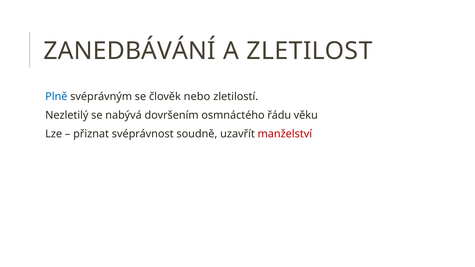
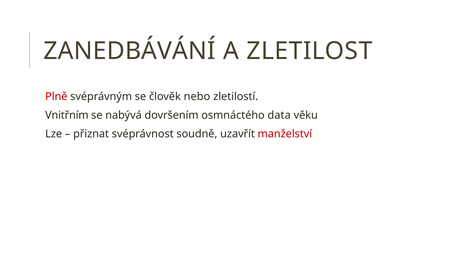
Plně colour: blue -> red (56, 97)
Nezletilý: Nezletilý -> Vnitřním (67, 115)
řádu: řádu -> data (279, 115)
